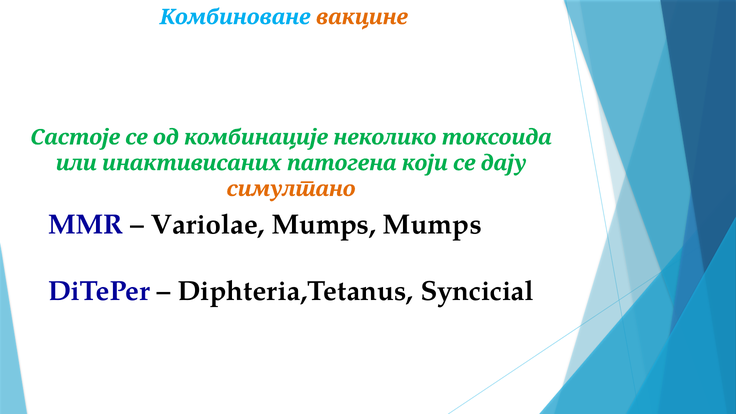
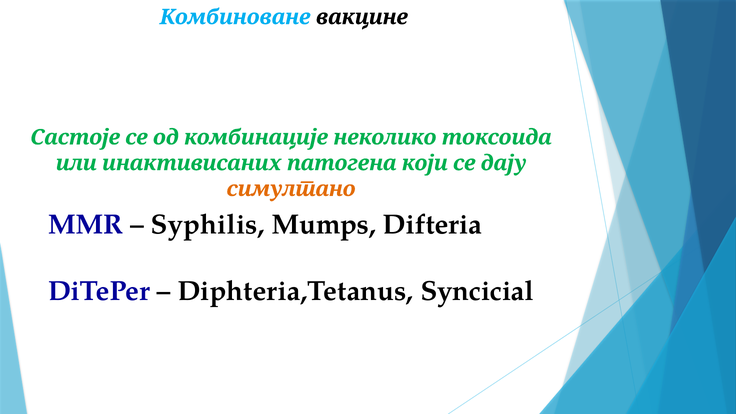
вакцине colour: orange -> black (362, 17)
Variolae: Variolae -> Syphilis (208, 225)
Mumps Mumps: Mumps -> Difteria (432, 225)
